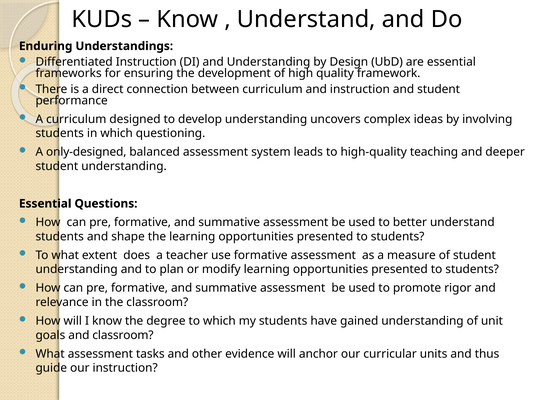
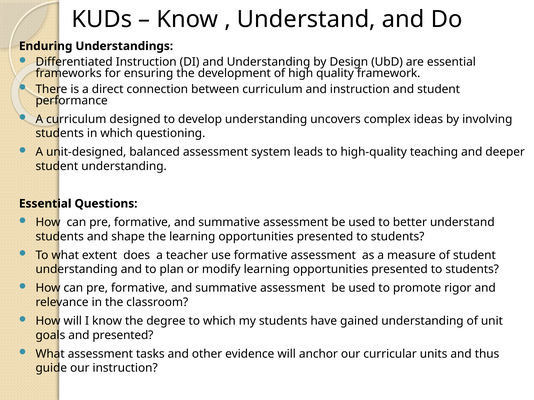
only-designed: only-designed -> unit-designed (86, 152)
and classroom: classroom -> presented (123, 336)
